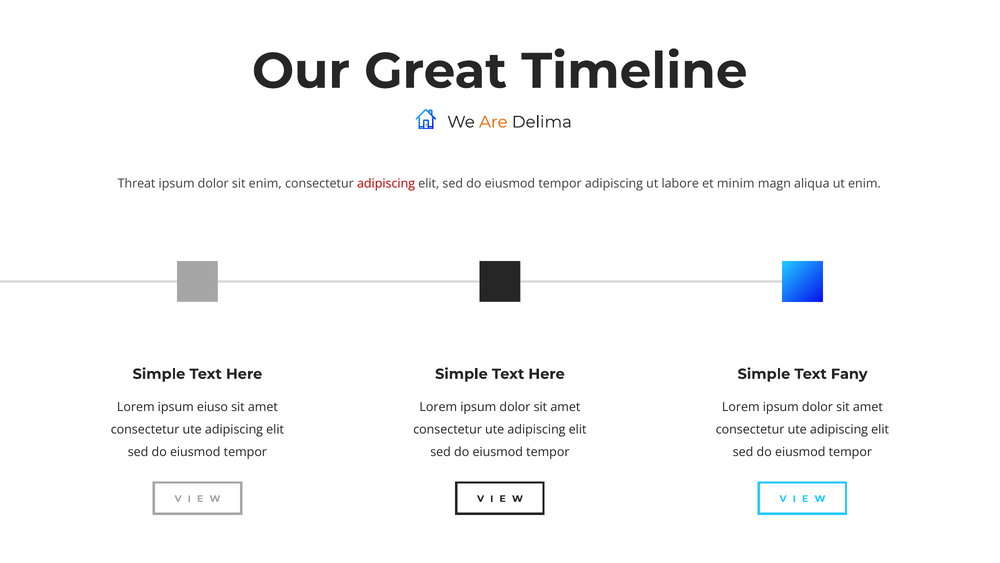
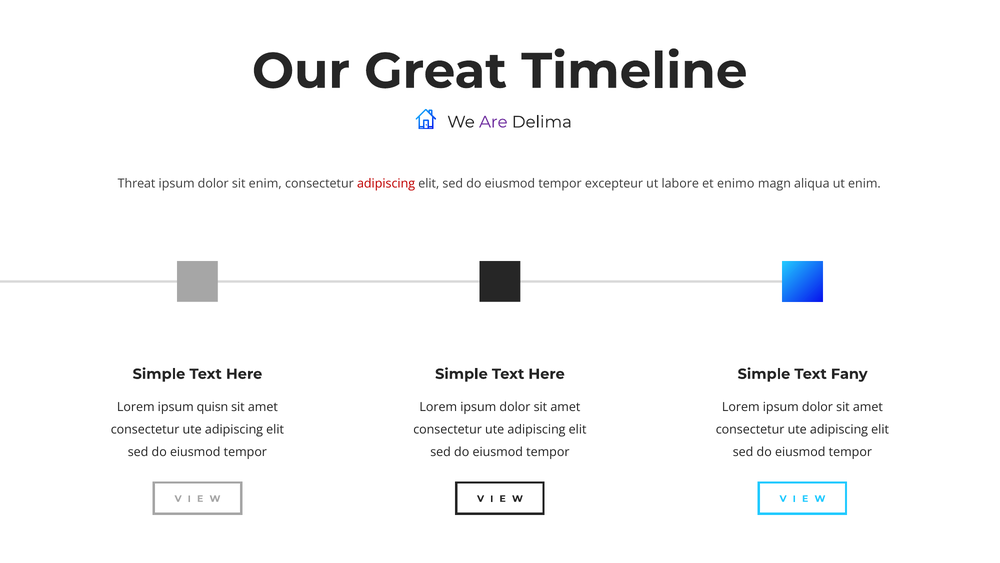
Are colour: orange -> purple (493, 122)
tempor adipiscing: adipiscing -> excepteur (614, 184)
minim: minim -> enimo (736, 184)
eiuso: eiuso -> quisn (212, 407)
